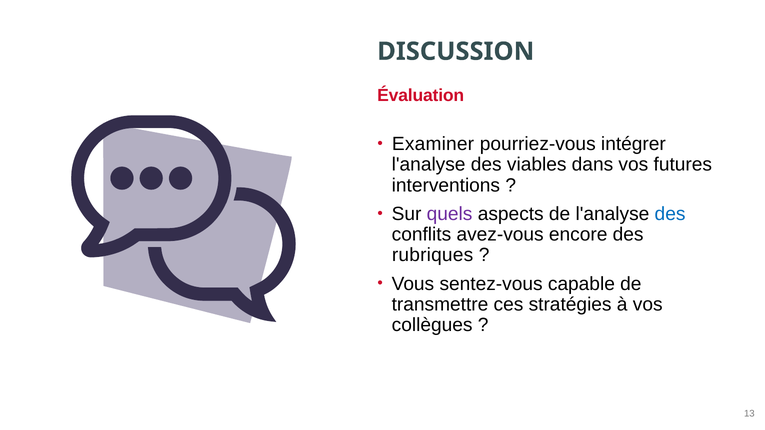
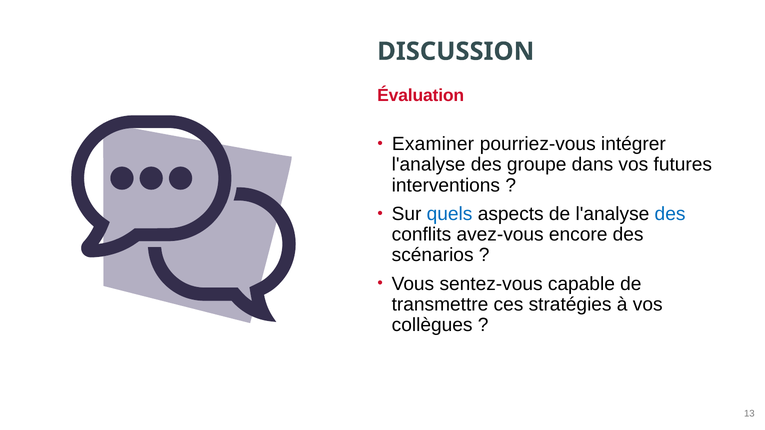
viables: viables -> groupe (537, 165)
quels colour: purple -> blue (450, 214)
rubriques: rubriques -> scénarios (433, 255)
